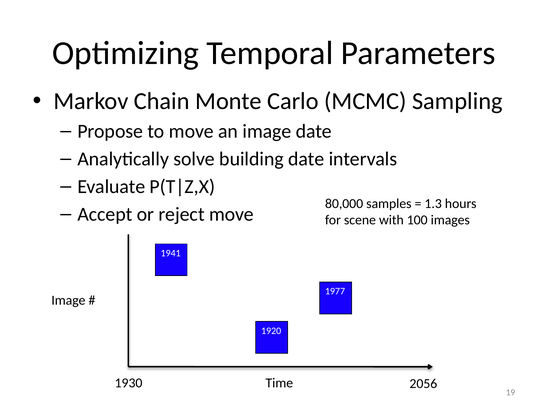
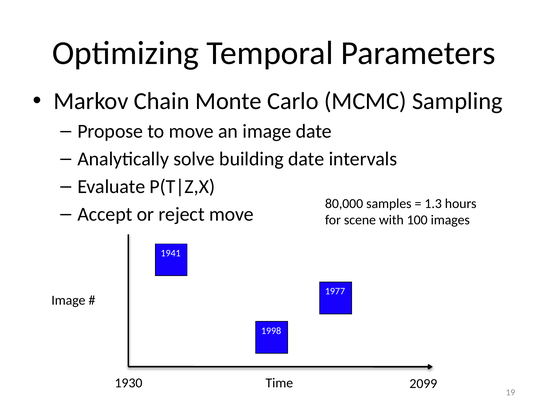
1920: 1920 -> 1998 (271, 331)
2056: 2056 -> 2099 (423, 384)
